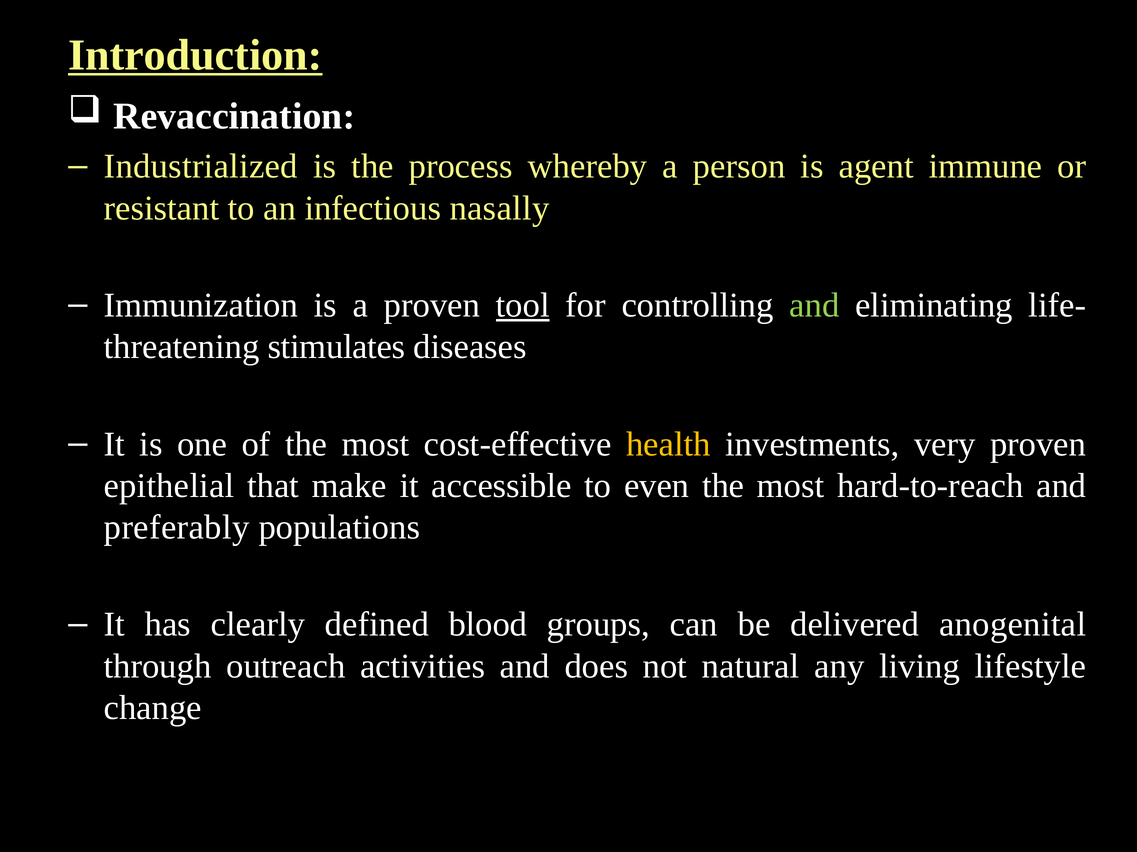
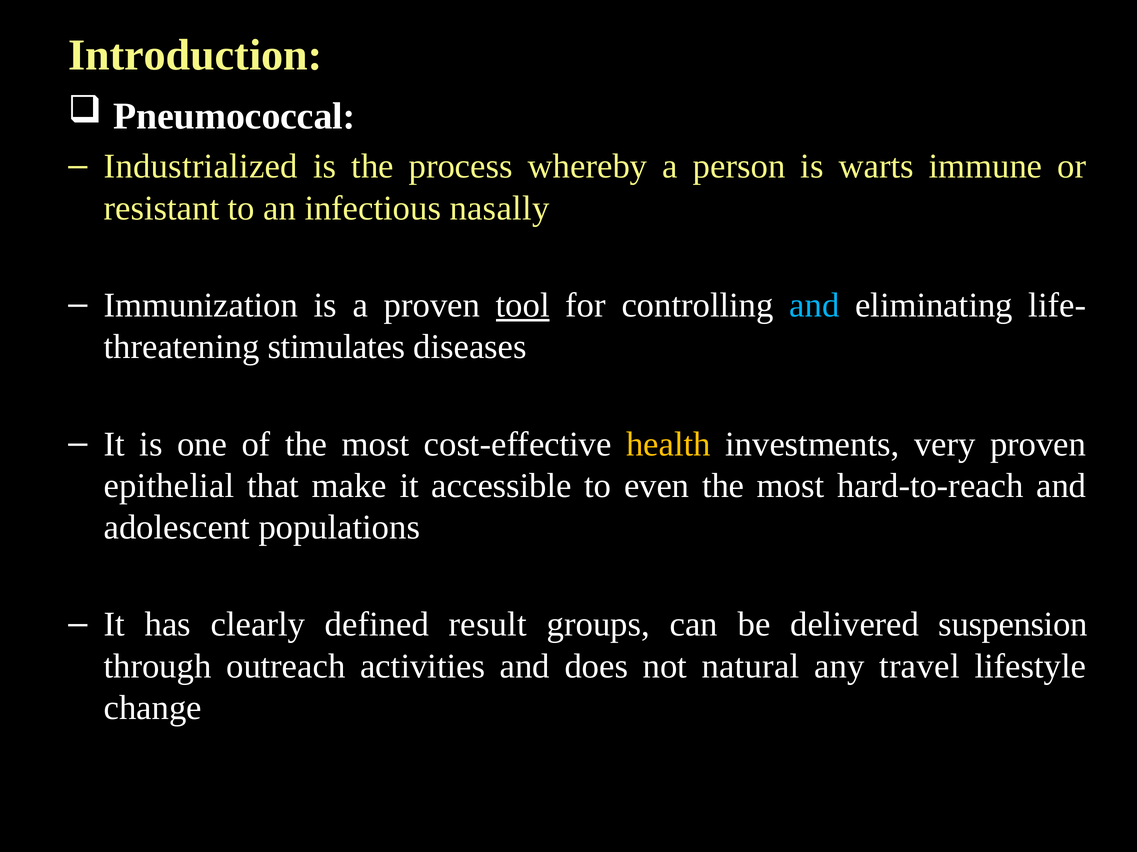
Introduction underline: present -> none (195, 55)
Revaccination: Revaccination -> Pneumococcal (234, 116)
agent: agent -> warts (876, 167)
and colour: light green -> light blue (814, 306)
preferably: preferably -> adolescent (177, 528)
blood: blood -> result (488, 625)
anogenital: anogenital -> suspension (1013, 625)
living: living -> travel (919, 667)
